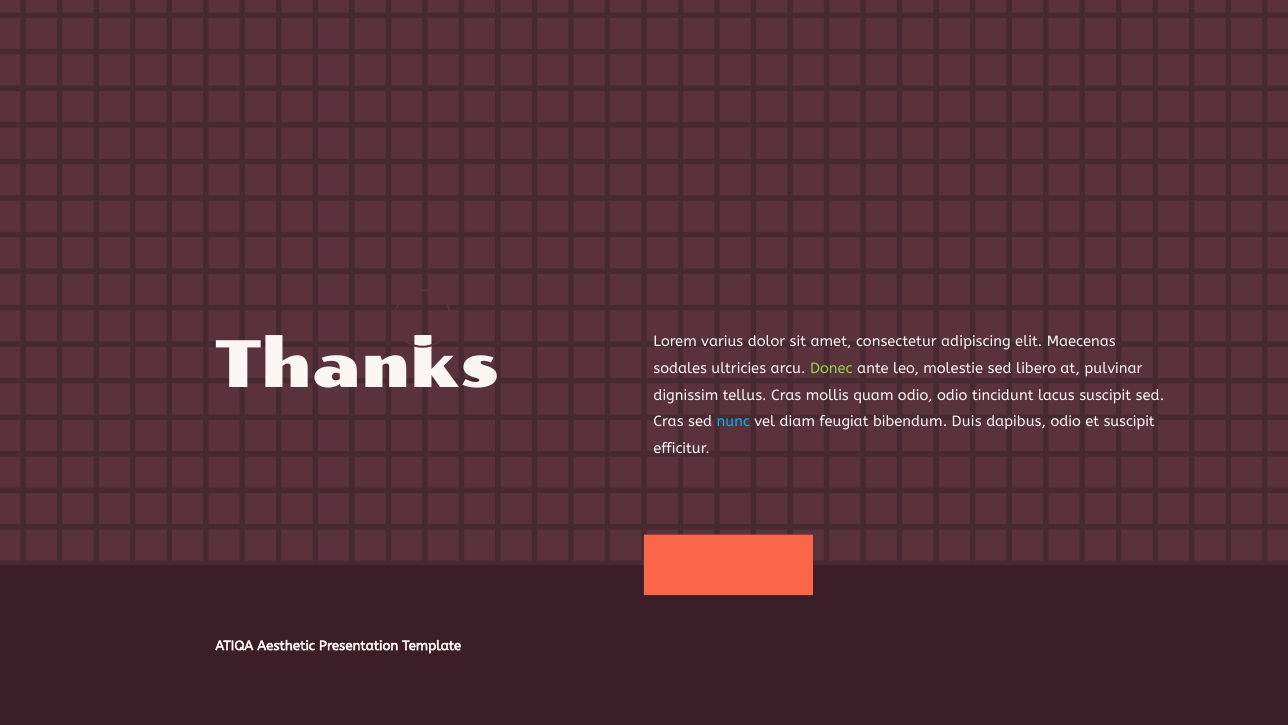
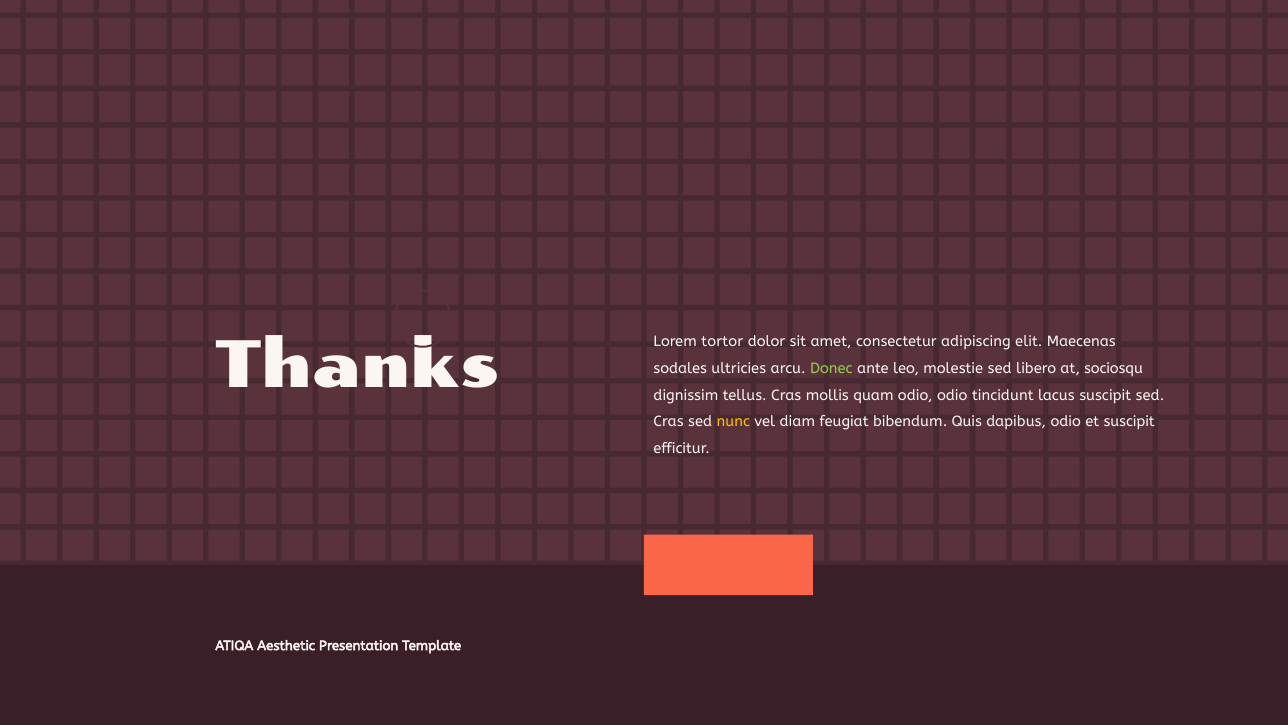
varius: varius -> tortor (722, 342)
pulvinar: pulvinar -> sociosqu (1114, 368)
nunc colour: light blue -> yellow (733, 422)
Duis: Duis -> Quis (967, 422)
